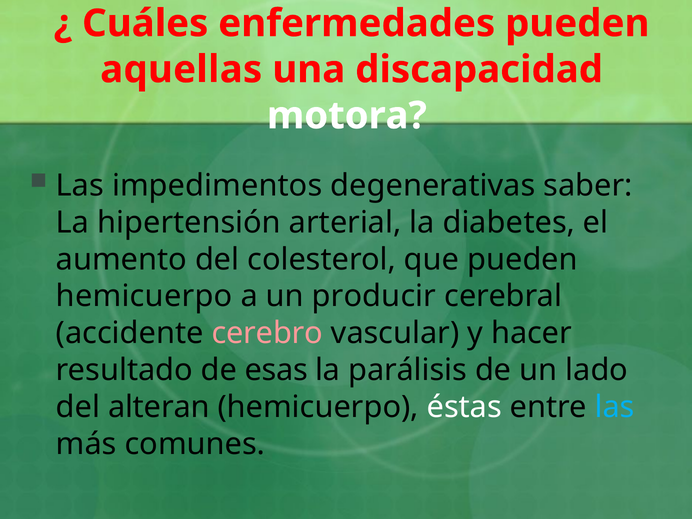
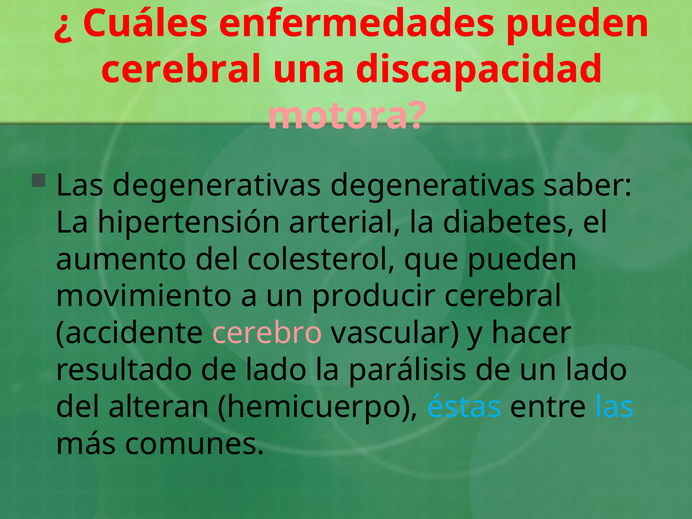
aquellas: aquellas -> cerebral (181, 70)
motora colour: white -> pink (347, 116)
Las impedimentos: impedimentos -> degenerativas (217, 186)
hemicuerpo: hemicuerpo -> movimiento (144, 296)
de esas: esas -> lado (276, 370)
éstas colour: white -> light blue (464, 407)
